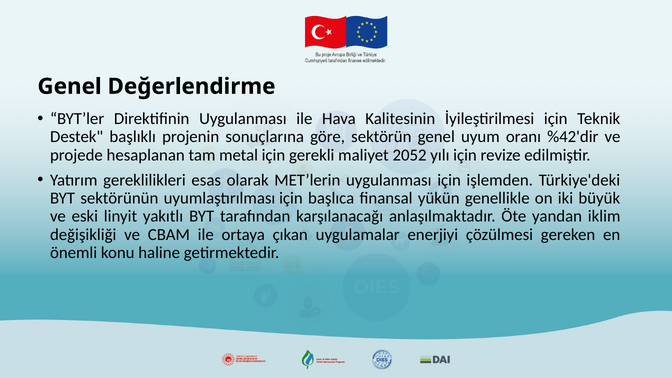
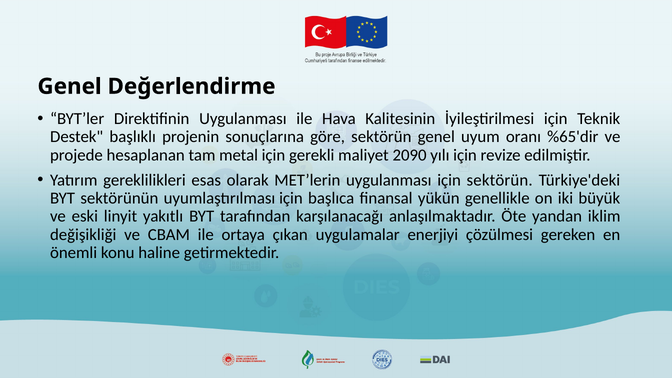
%42'dir: %42'dir -> %65'dir (573, 137)
2052: 2052 -> 2090 (410, 155)
için işlemden: işlemden -> sektörün (500, 180)
